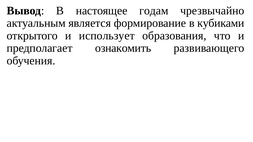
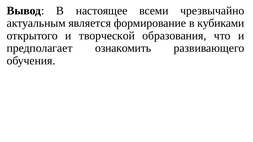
годам: годам -> всеми (154, 11)
использует: использует -> творческой (107, 36)
